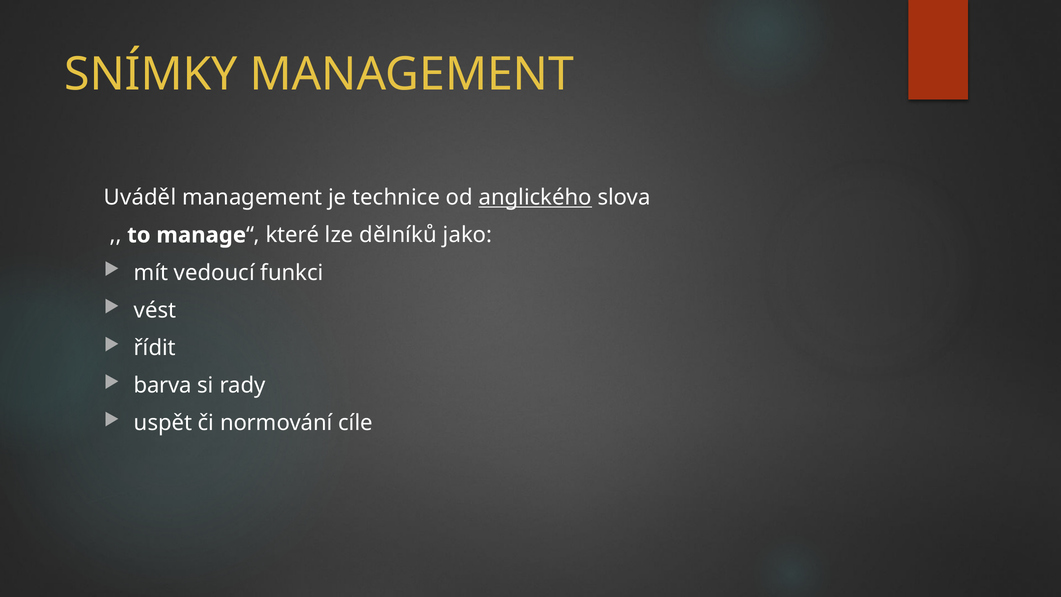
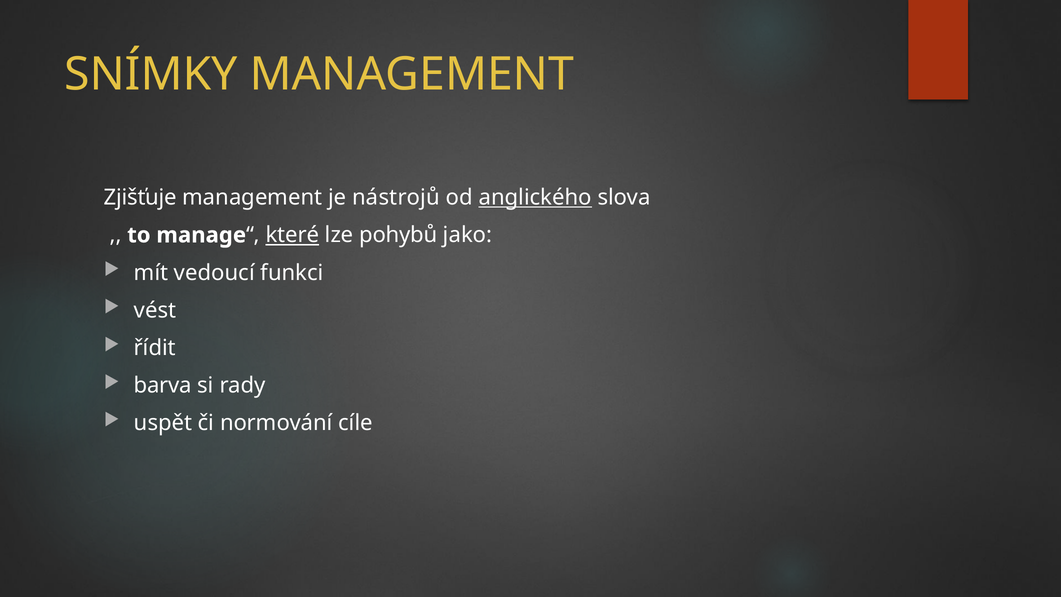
Uváděl: Uváděl -> Zjišťuje (140, 197)
technice: technice -> nástrojů (396, 197)
které underline: none -> present (292, 235)
dělníků: dělníků -> pohybů (398, 235)
